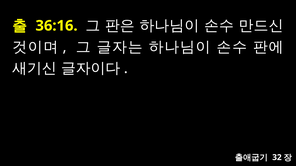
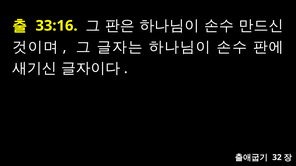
36:16: 36:16 -> 33:16 (57, 26)
